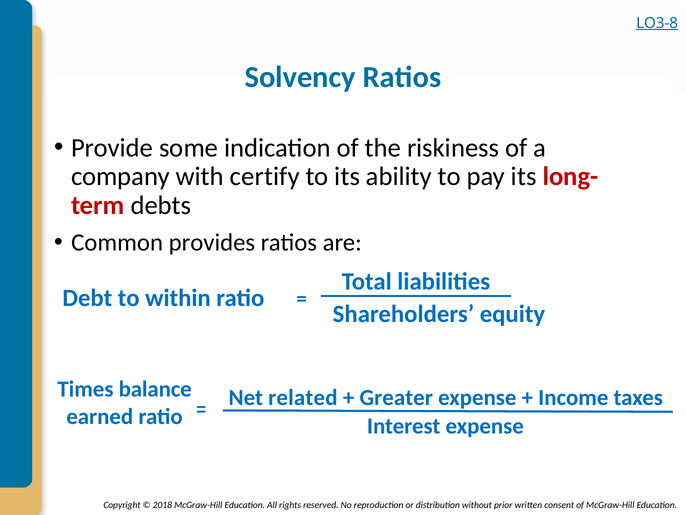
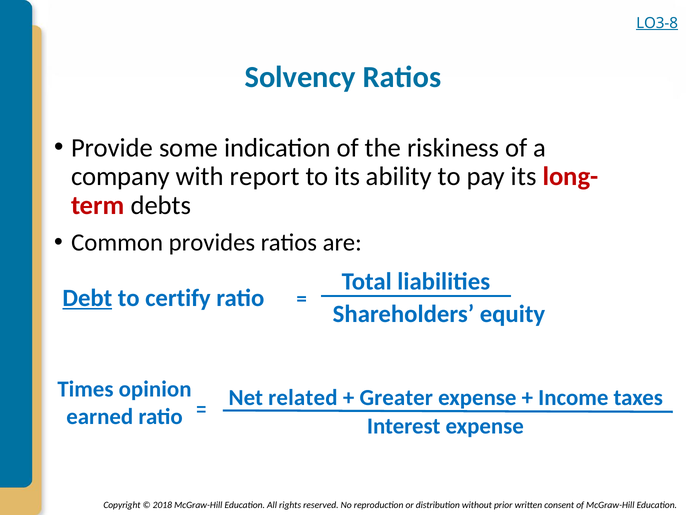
certify: certify -> report (265, 176)
Debt underline: none -> present (87, 298)
within: within -> certify (178, 298)
balance: balance -> opinion (155, 389)
